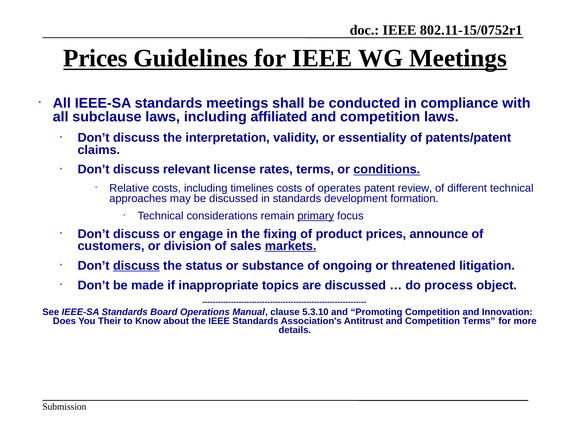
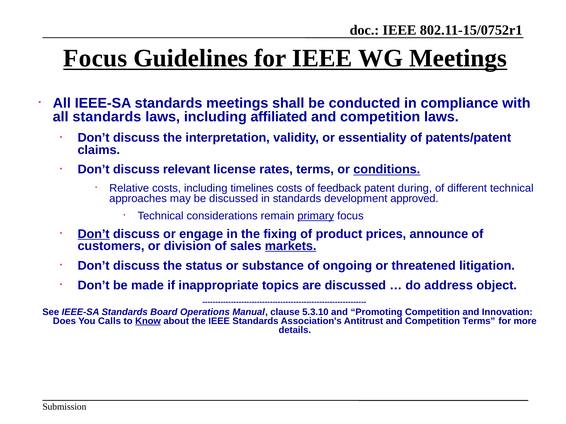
Prices: Prices -> Focus (95, 58)
all subclause: subclause -> standards (107, 117)
operates: operates -> feedback (339, 188)
review: review -> during (415, 188)
formation: formation -> approved (414, 199)
Don’t underline: none -> present (94, 234)
discuss underline: present -> none (136, 266)
process: process -> address (449, 286)
Their: Their -> Calls (110, 321)
Know underline: none -> present (148, 321)
